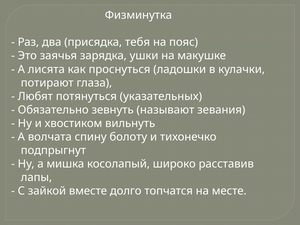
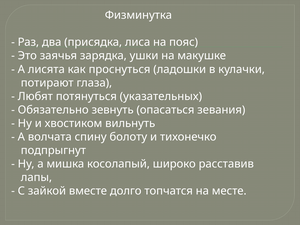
тебя: тебя -> лиса (138, 42)
называют: называют -> опасаться (165, 110)
